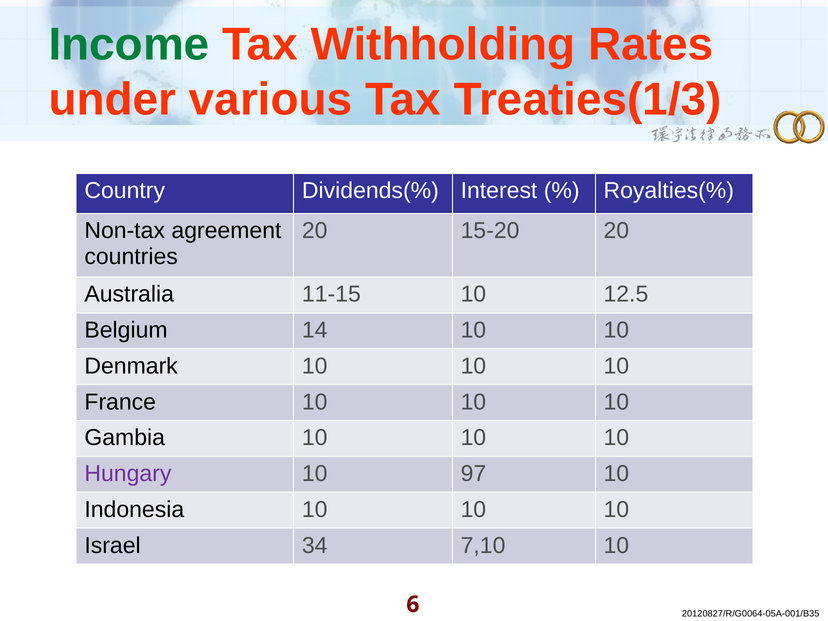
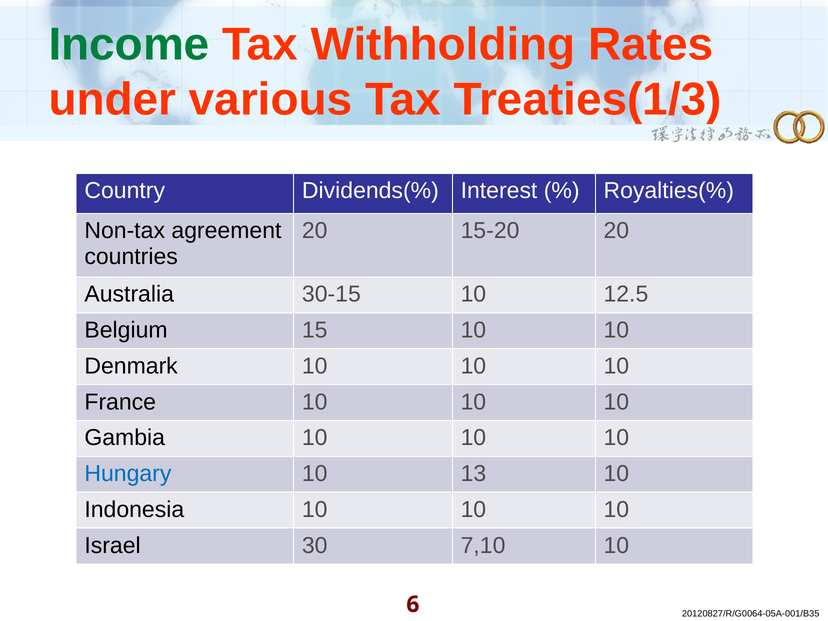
11-15: 11-15 -> 30-15 (331, 294)
14: 14 -> 15 (315, 330)
Hungary colour: purple -> blue (128, 474)
97: 97 -> 13 (473, 474)
34: 34 -> 30 (315, 546)
